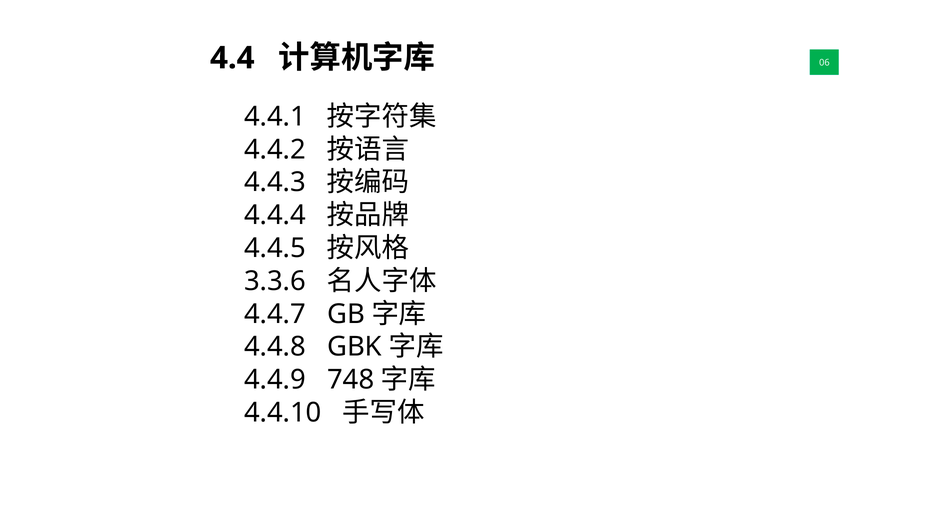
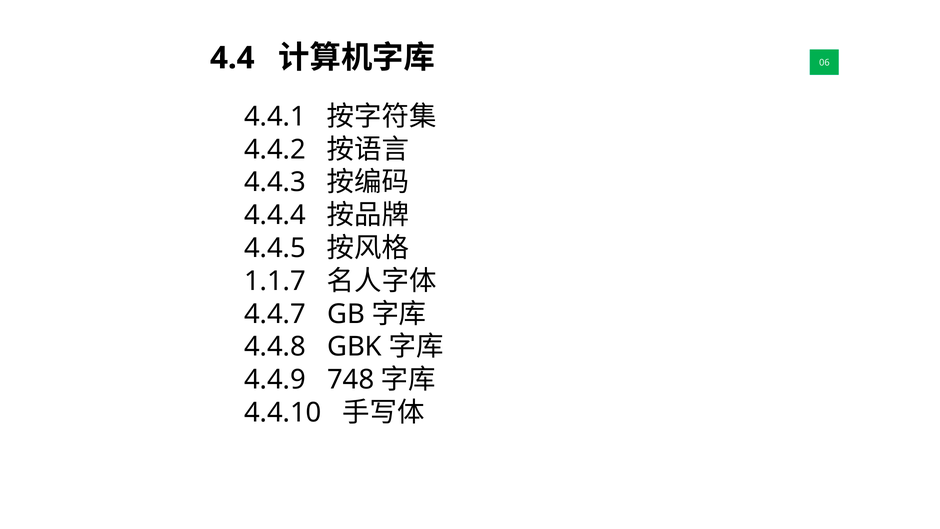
3.3.6: 3.3.6 -> 1.1.7 (275, 281)
